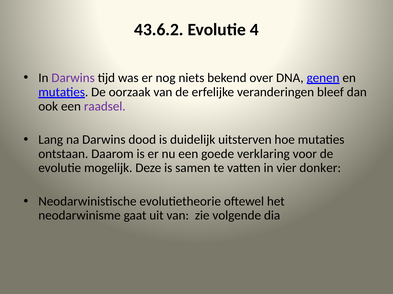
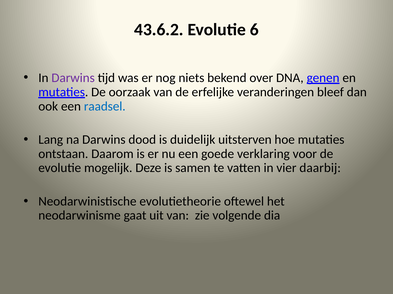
4: 4 -> 6 (254, 30)
raadsel colour: purple -> blue (105, 107)
donker: donker -> daarbij (320, 168)
